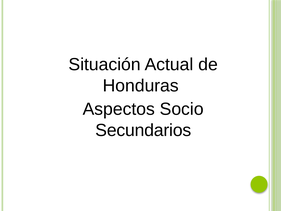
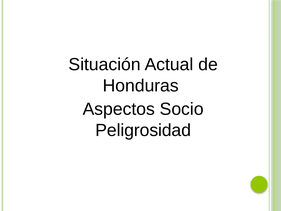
Secundarios: Secundarios -> Peligrosidad (143, 130)
